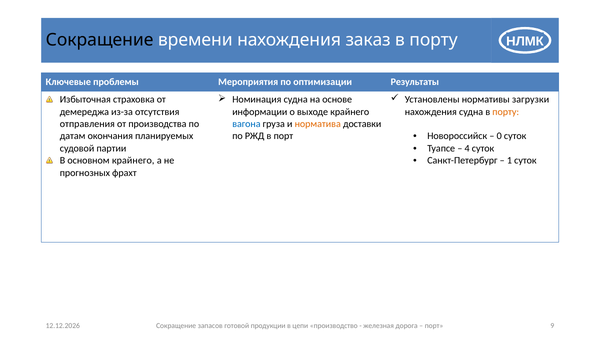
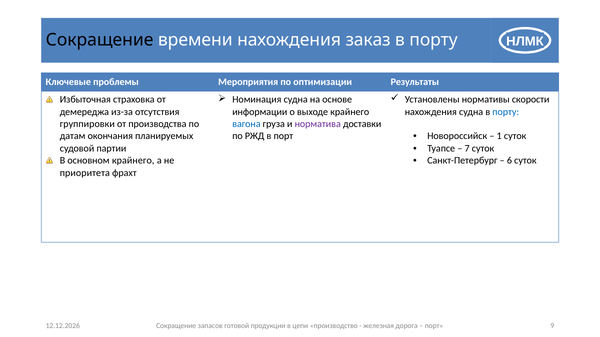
загрузки: загрузки -> скорости (531, 100)
порту colour: orange -> blue (506, 112)
отправления: отправления -> группировки (87, 124)
норматива colour: orange -> purple (318, 124)
0: 0 -> 1 (499, 136)
4: 4 -> 7 (467, 149)
1: 1 -> 6 (509, 161)
прогнозных: прогнозных -> приоритета (85, 173)
